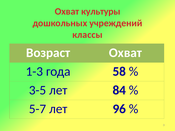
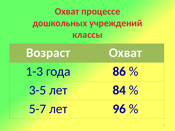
культуры: культуры -> процессе (101, 11)
58: 58 -> 86 (119, 72)
